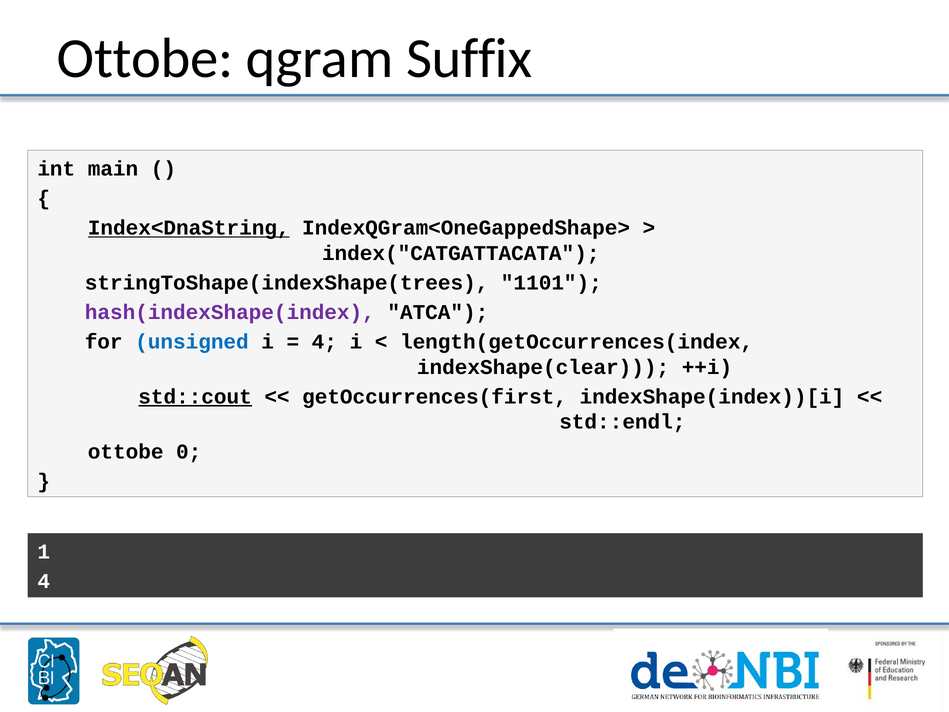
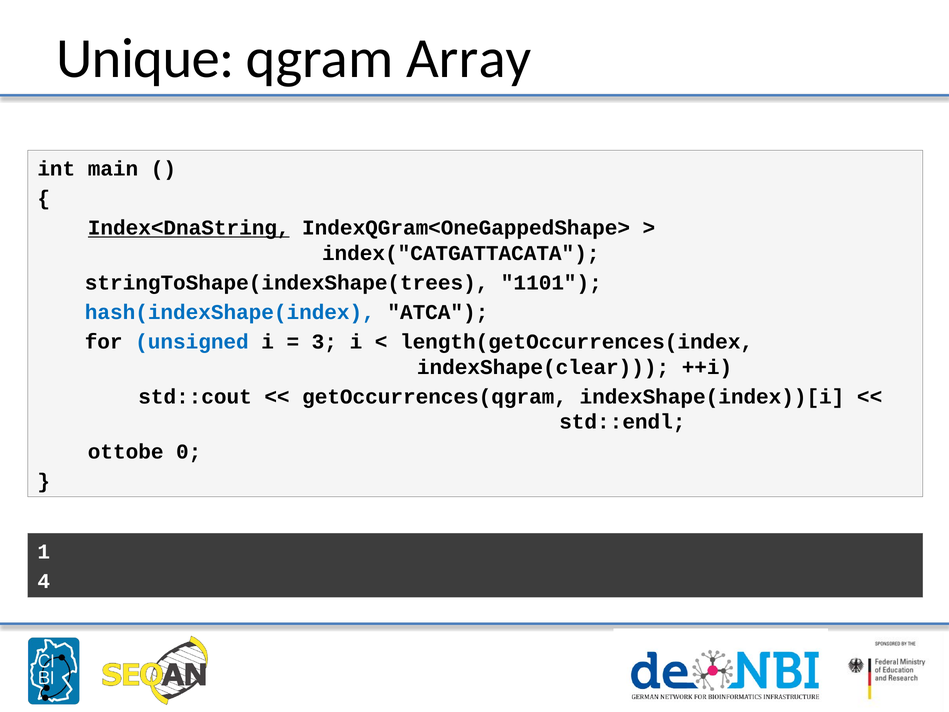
Ottobe: Ottobe -> Unique (145, 59)
Suffix: Suffix -> Array (469, 59)
hash(indexShape(index colour: purple -> blue (230, 312)
4: 4 -> 3 (324, 342)
std::cout underline: present -> none (195, 397)
getOccurrences(first: getOccurrences(first -> getOccurrences(qgram (435, 397)
